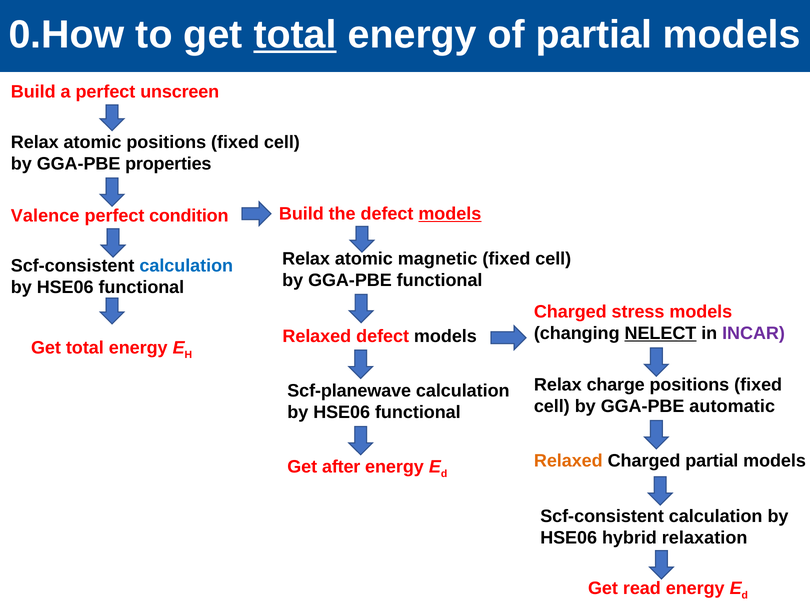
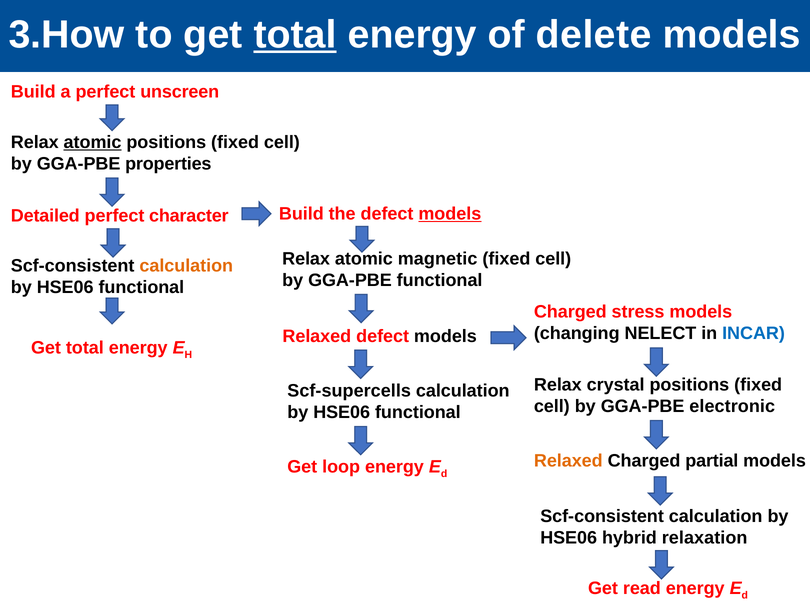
0.How: 0.How -> 3.How (66, 35)
of partial: partial -> delete (594, 35)
atomic underline: none -> present (93, 142)
Valence: Valence -> Detailed (45, 216)
condition: condition -> character (189, 216)
calculation colour: blue -> orange (186, 266)
NELECT underline: present -> none (660, 334)
INCAR colour: purple -> blue (754, 334)
charge: charge -> crystal (616, 385)
Scf-planewave: Scf-planewave -> Scf-supercells (349, 391)
automatic: automatic -> electronic (732, 407)
after: after -> loop (341, 467)
